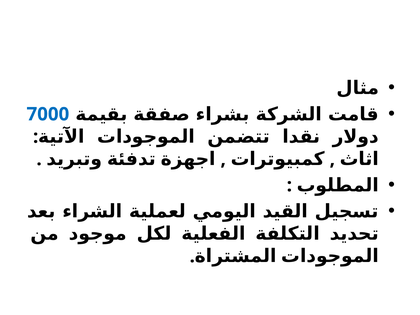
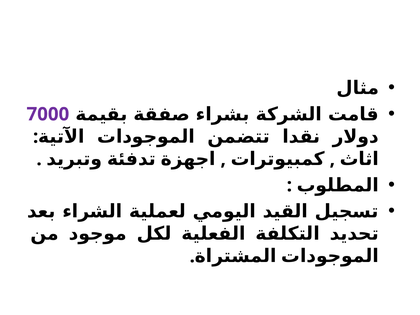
7000 colour: blue -> purple (48, 114)
